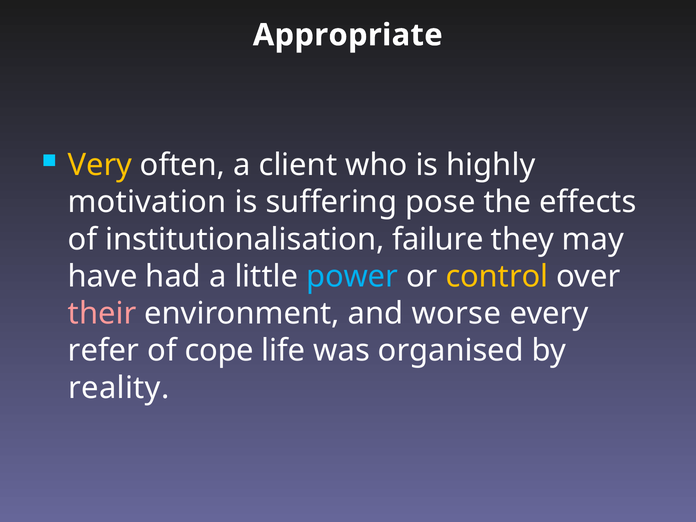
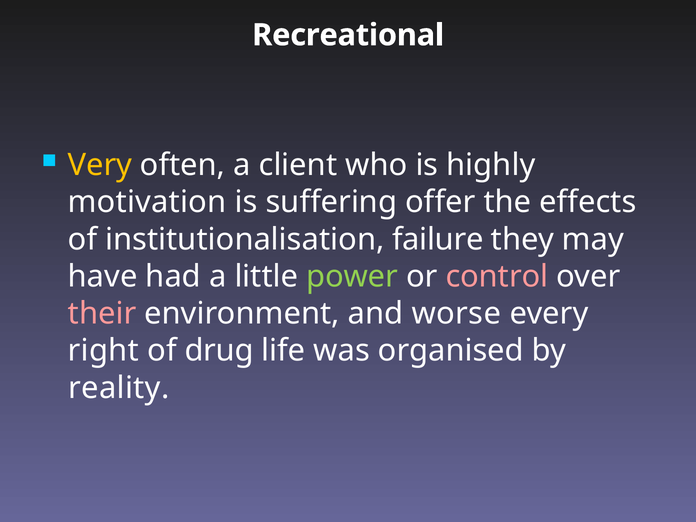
Appropriate: Appropriate -> Recreational (348, 35)
pose: pose -> offer (440, 202)
power colour: light blue -> light green (352, 276)
control colour: yellow -> pink (497, 276)
refer: refer -> right (103, 351)
cope: cope -> drug (219, 351)
